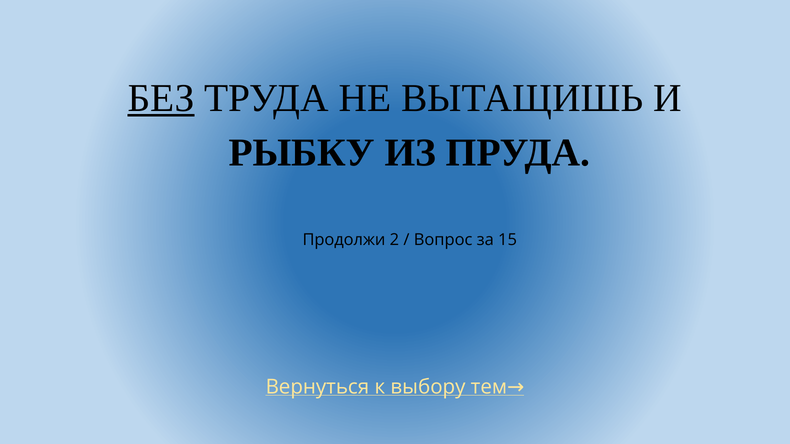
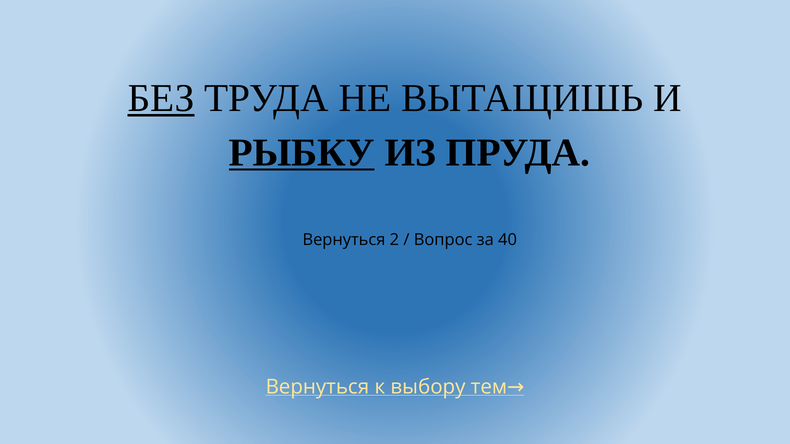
РЫБКУ underline: none -> present (302, 153)
Продолжи: Продолжи -> Вернуться (344, 240)
15: 15 -> 40 (508, 240)
